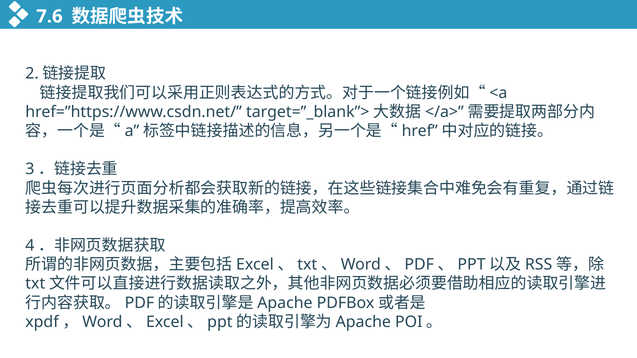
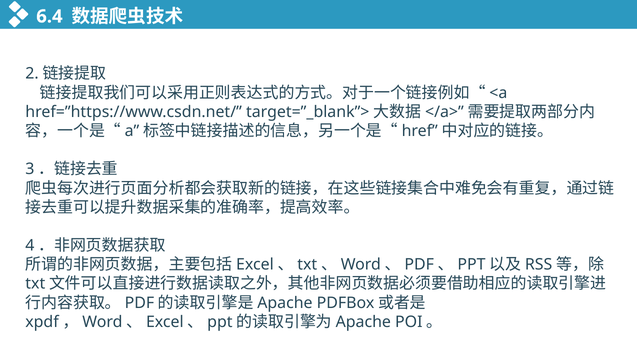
7.6: 7.6 -> 6.4 (49, 16)
